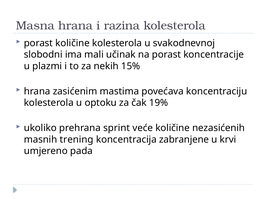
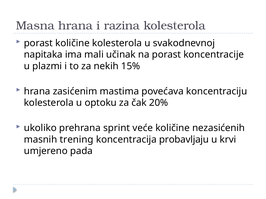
slobodni: slobodni -> napitaka (43, 55)
19%: 19% -> 20% (159, 103)
zabranjene: zabranjene -> probavljaju (184, 140)
